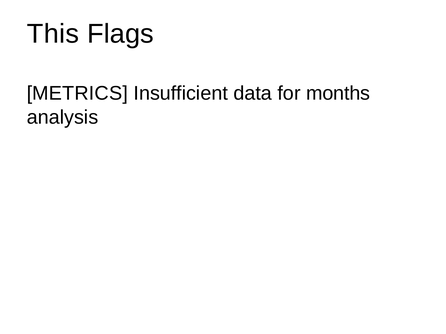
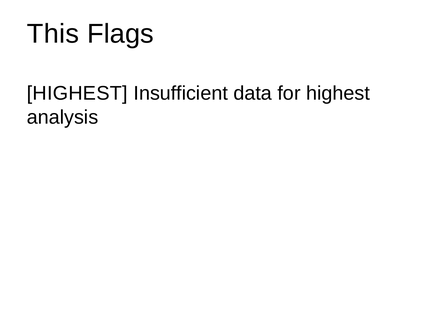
METRICS: METRICS -> HIGHEST (77, 94)
for months: months -> highest (338, 94)
